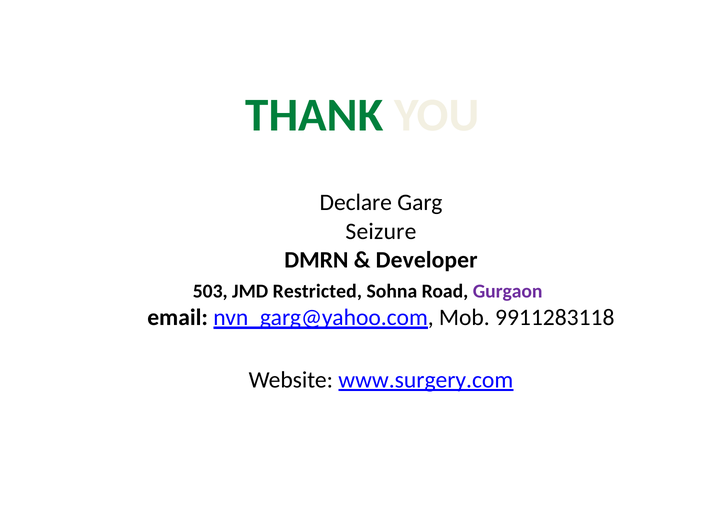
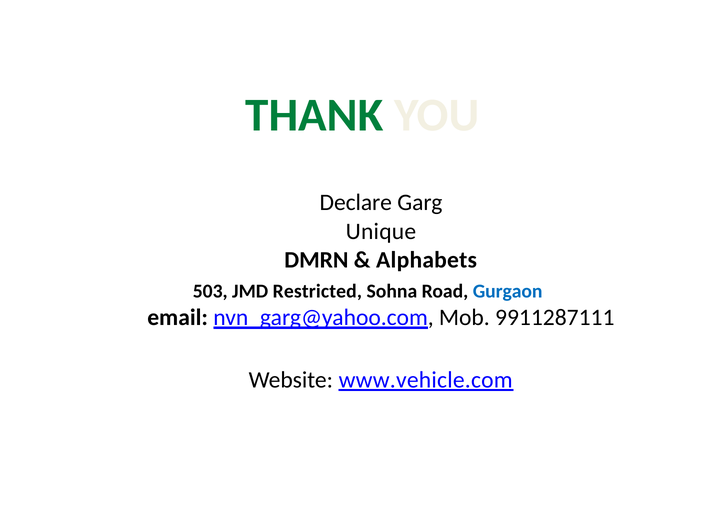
Seizure: Seizure -> Unique (381, 232)
Developer: Developer -> Alphabets (427, 260)
Gurgaon colour: purple -> blue (508, 291)
9911283118: 9911283118 -> 9911287111 (555, 318)
www.surgery.com: www.surgery.com -> www.vehicle.com (426, 380)
